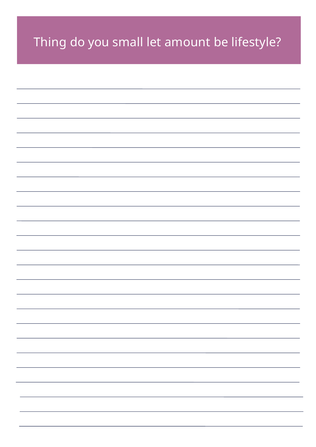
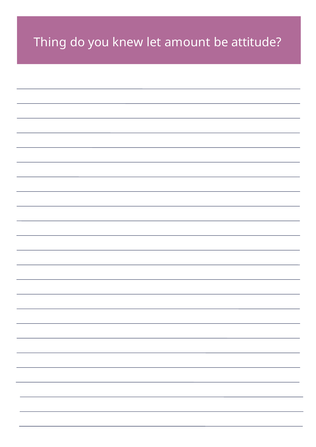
small: small -> knew (128, 42)
lifestyle: lifestyle -> attitude (256, 42)
